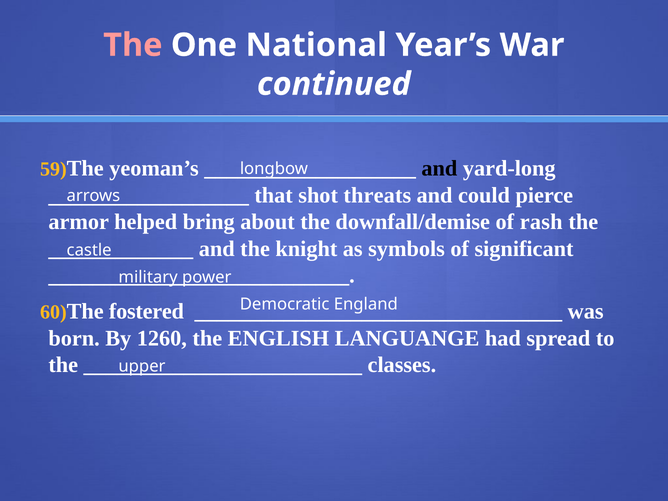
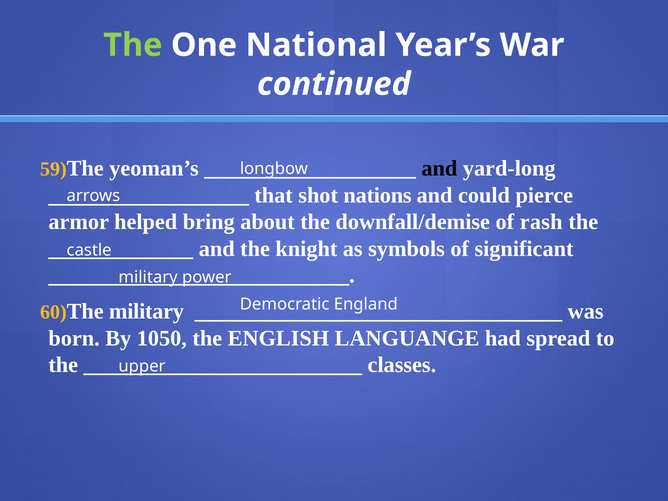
The colour: pink -> light green (133, 45)
threats: threats -> nations (378, 195)
fostered: fostered -> military (146, 311)
1260: 1260 -> 1050 (162, 338)
